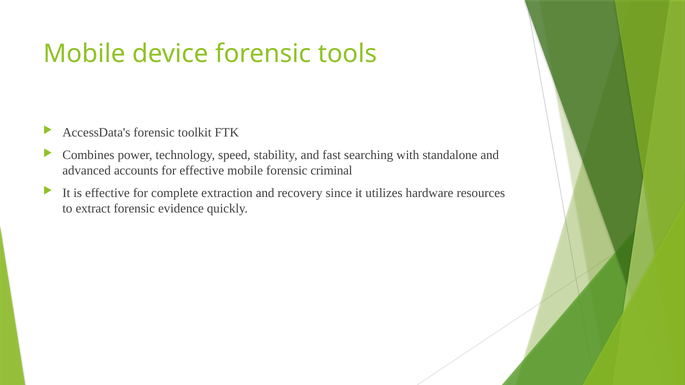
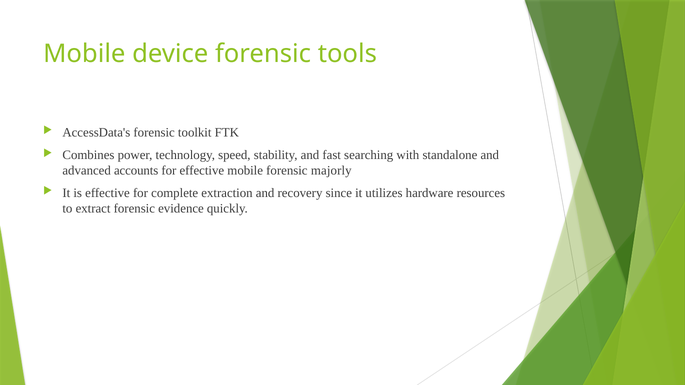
criminal: criminal -> majorly (331, 171)
